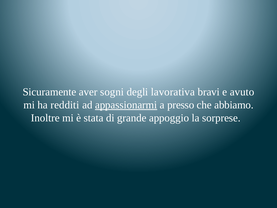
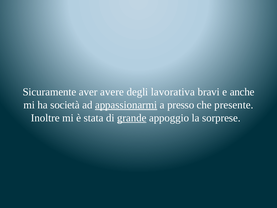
sogni: sogni -> avere (112, 92)
avuto: avuto -> anche (242, 92)
redditi: redditi -> società (65, 105)
abbiamo: abbiamo -> presente (234, 105)
grande underline: none -> present (132, 118)
